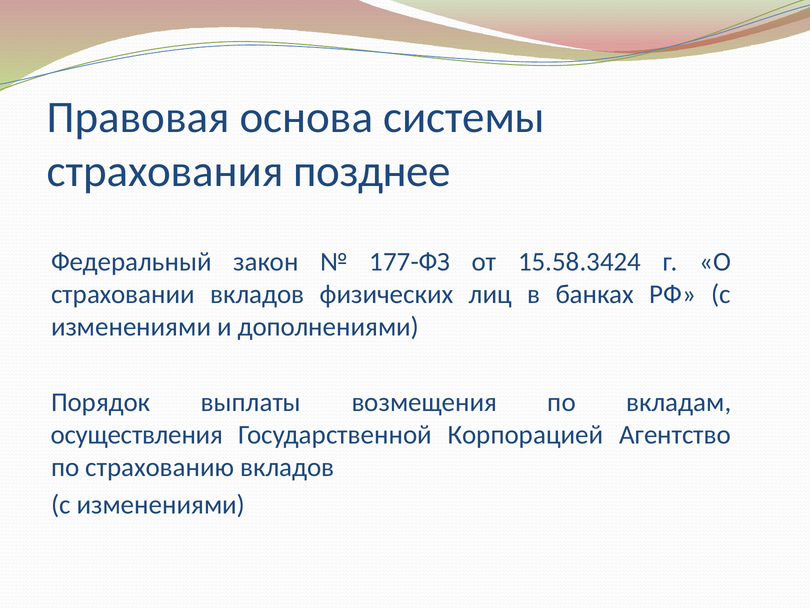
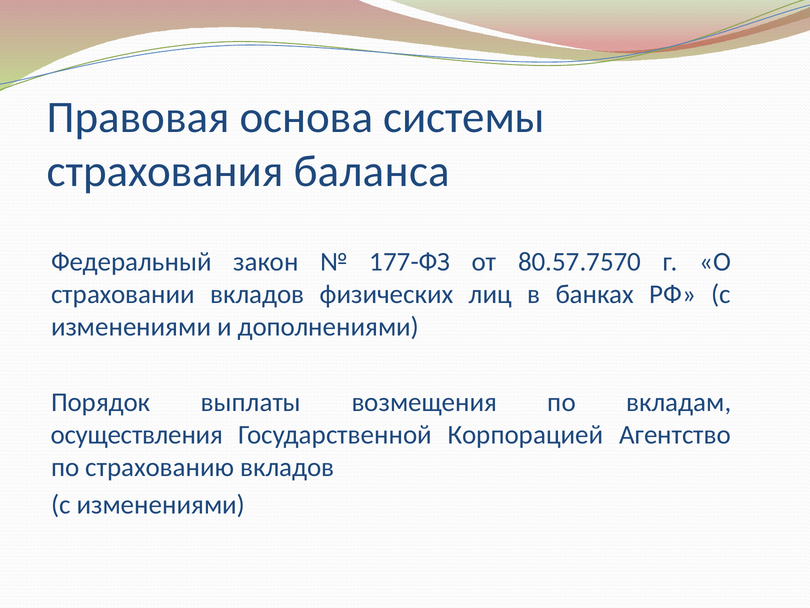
позднее: позднее -> баланса (372, 171)
15.58.3424: 15.58.3424 -> 80.57.7570 (580, 262)
